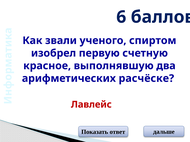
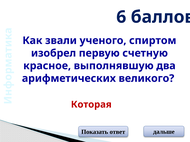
расчёске: расчёске -> великого (146, 79)
Лавлейс: Лавлейс -> Которая (91, 105)
